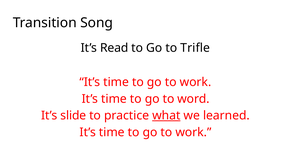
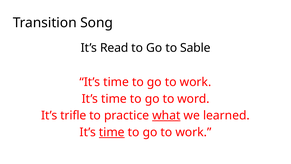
Trifle: Trifle -> Sable (195, 48)
slide: slide -> trifle (73, 115)
time underline: none -> present (112, 132)
